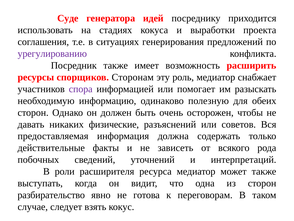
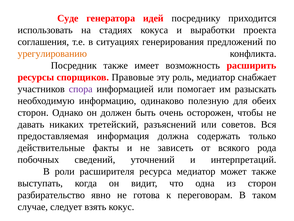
урегулированию colour: purple -> orange (52, 54)
Сторонам: Сторонам -> Правовые (133, 77)
физические: физические -> третейский (114, 124)
